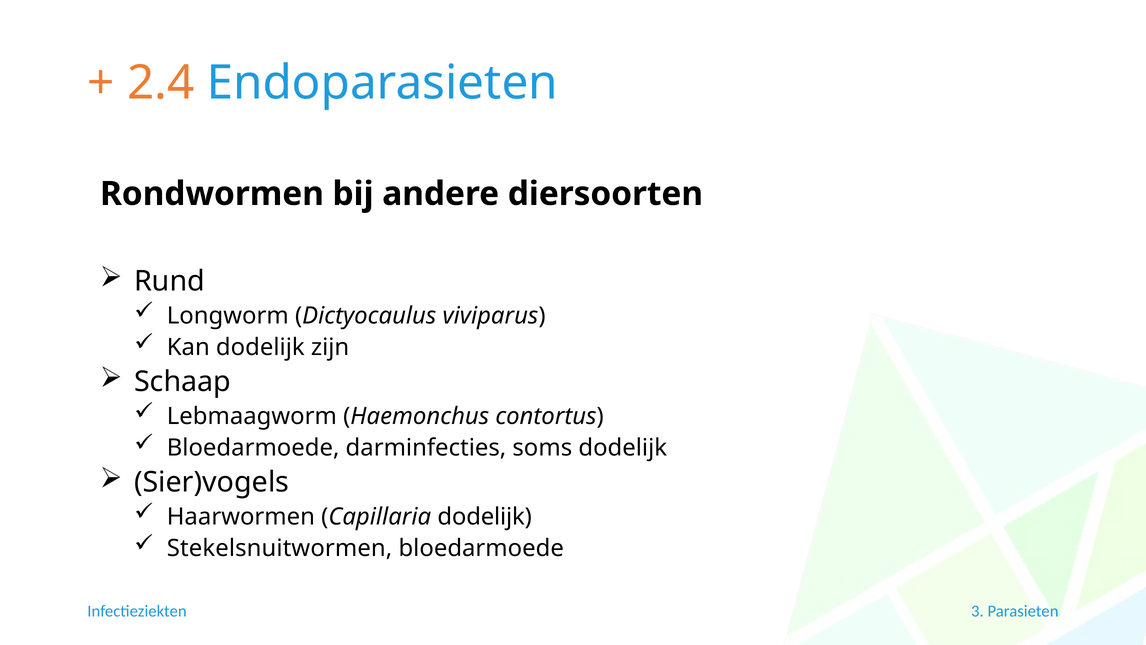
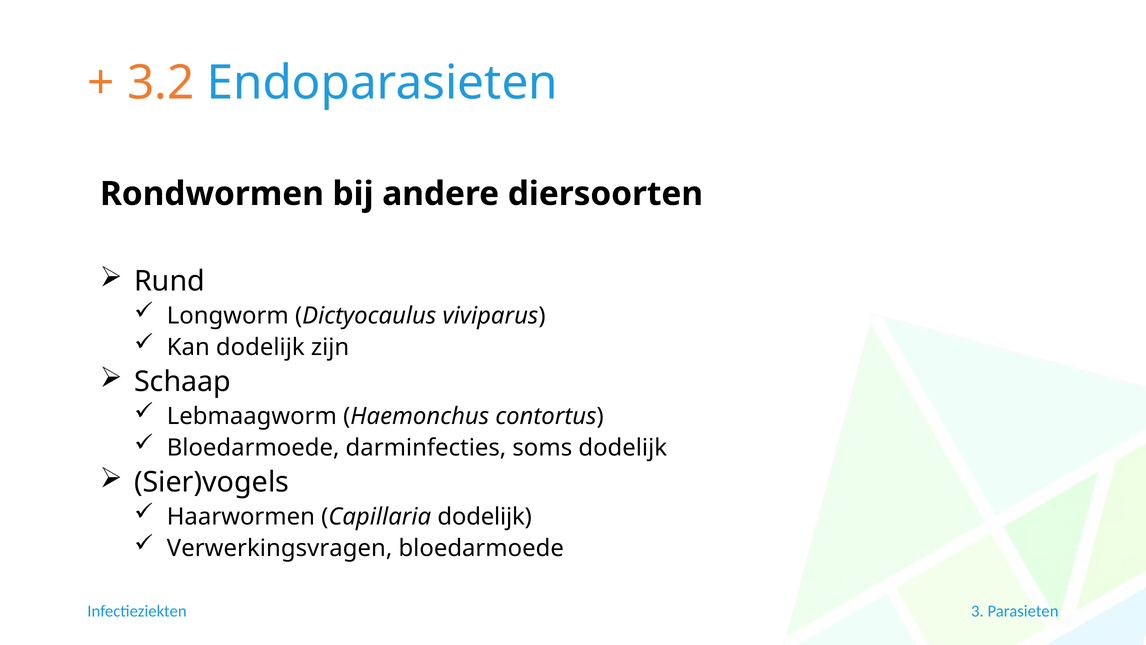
2.4: 2.4 -> 3.2 (161, 83)
Stekelsnuitwormen: Stekelsnuitwormen -> Verwerkingsvragen (280, 548)
